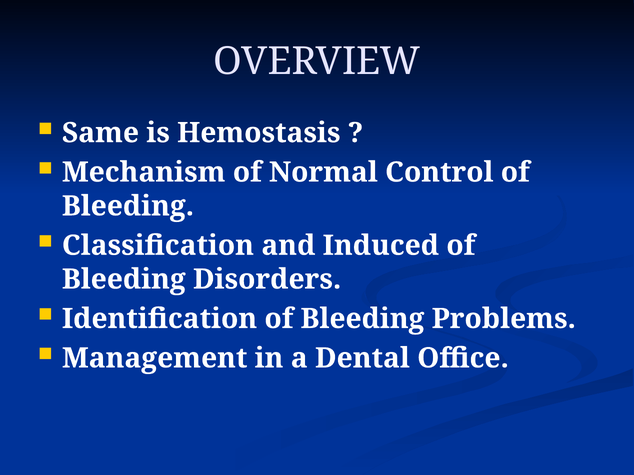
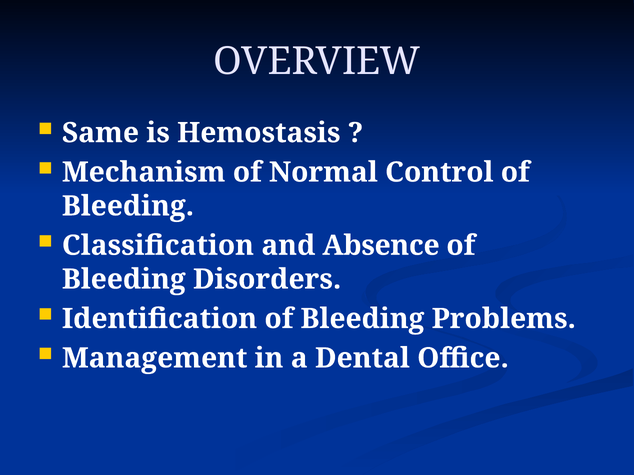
Induced: Induced -> Absence (381, 246)
